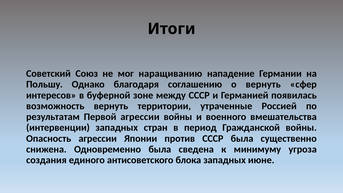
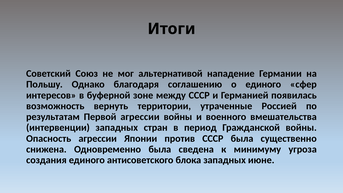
наращиванию: наращиванию -> альтернативой (170, 74)
о вернуть: вернуть -> единого (263, 84)
